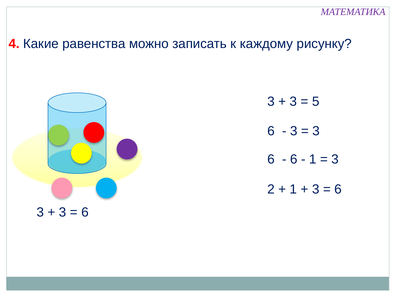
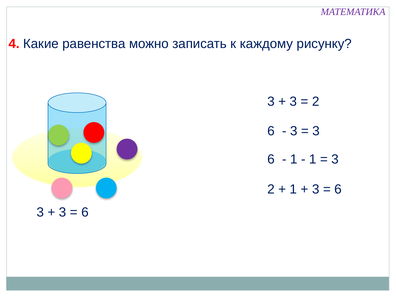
5: 5 -> 2 (316, 102)
6: 6 -> 1 (294, 159)
